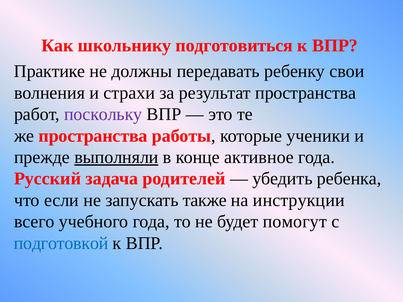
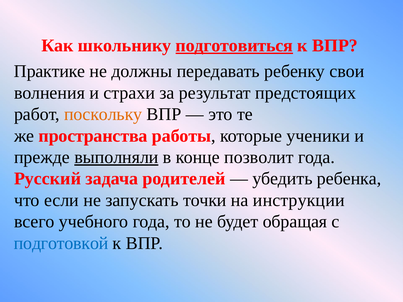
подготовиться underline: none -> present (234, 46)
результат пространства: пространства -> предстоящих (306, 93)
поскольку colour: purple -> orange (103, 114)
активное: активное -> позволит (259, 157)
также: также -> точки (205, 200)
помогут: помогут -> обращая (295, 222)
